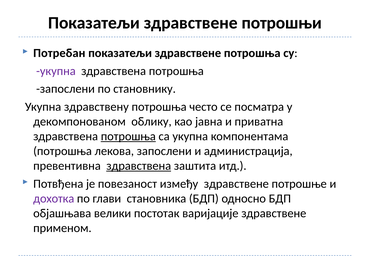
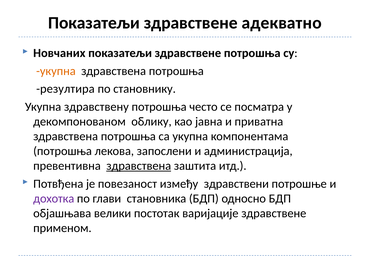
потрошњи: потрошњи -> адекватно (282, 23)
Потребан: Потребан -> Новчаних (59, 53)
укупна colour: purple -> orange (56, 71)
запослени: запослени -> резултира (65, 89)
потрошња underline: present -> none (128, 137)
здрaвствeнe: здрaвствeнe -> здравствени (236, 184)
